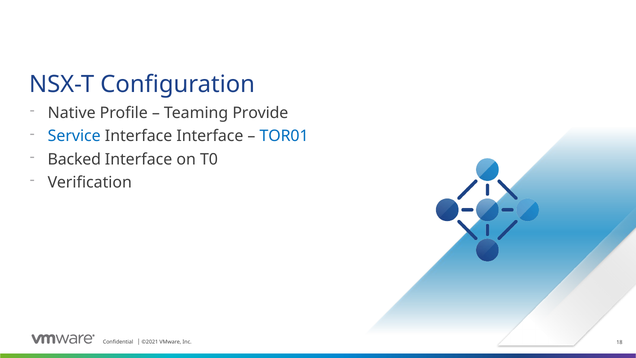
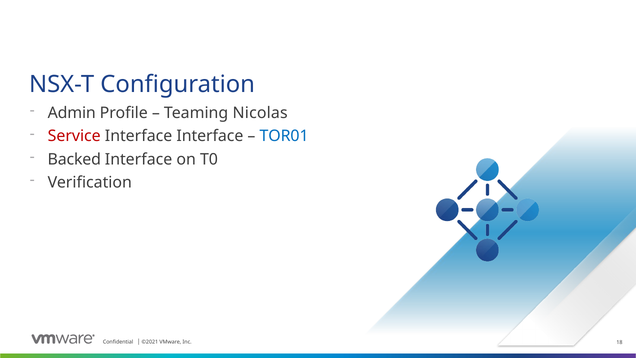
Native: Native -> Admin (72, 113)
Provide: Provide -> Nicolas (260, 113)
Service colour: blue -> red (74, 136)
